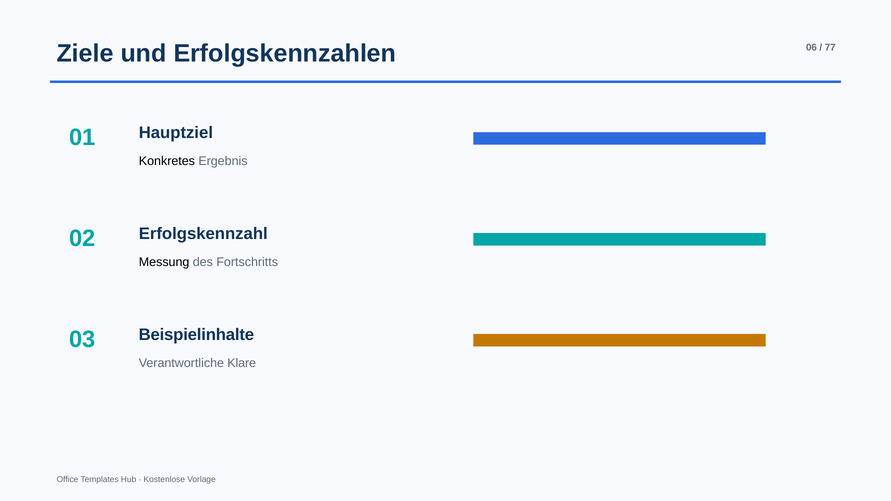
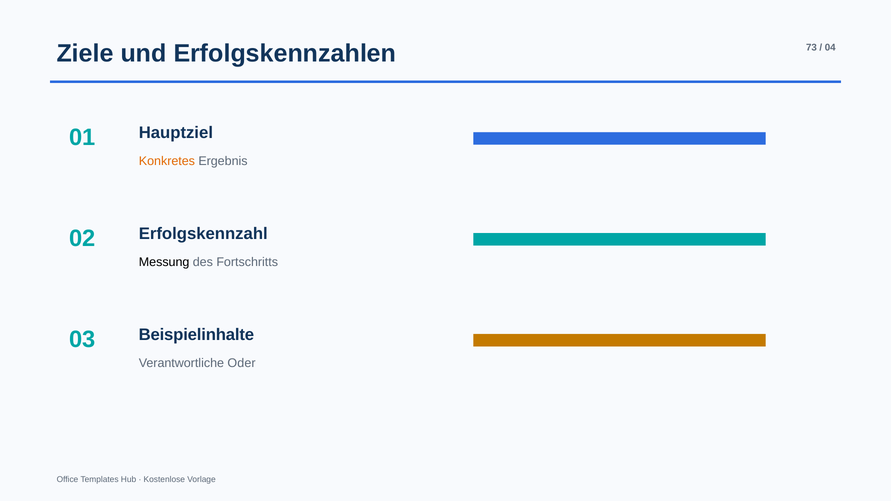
06: 06 -> 73 (811, 47)
77: 77 -> 04 (830, 47)
Konkretes colour: black -> orange (167, 161)
Klare: Klare -> Oder (242, 363)
